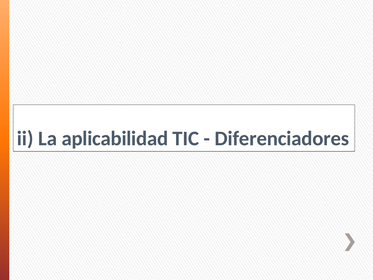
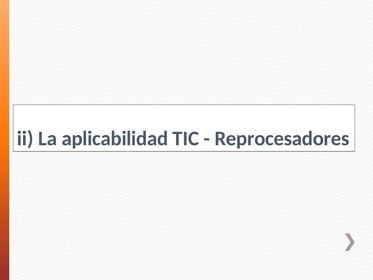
Diferenciadores: Diferenciadores -> Reprocesadores (282, 138)
